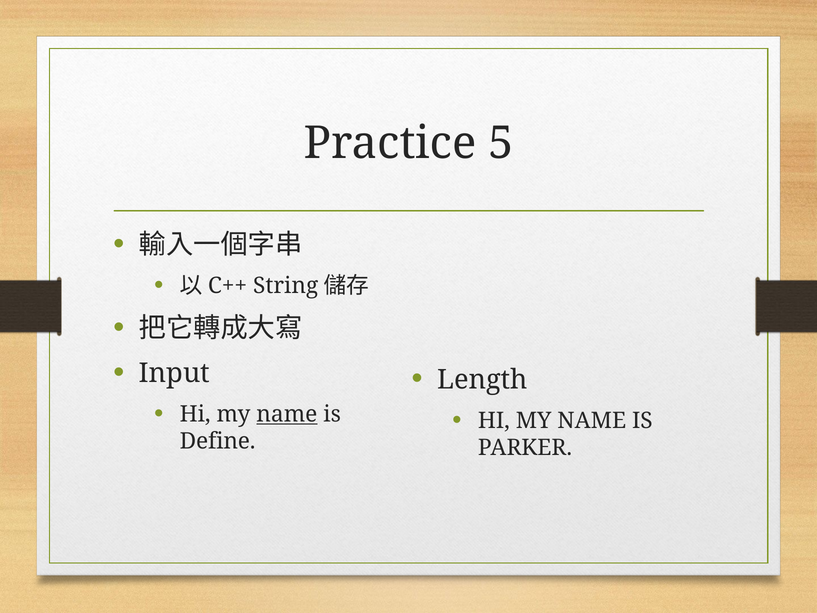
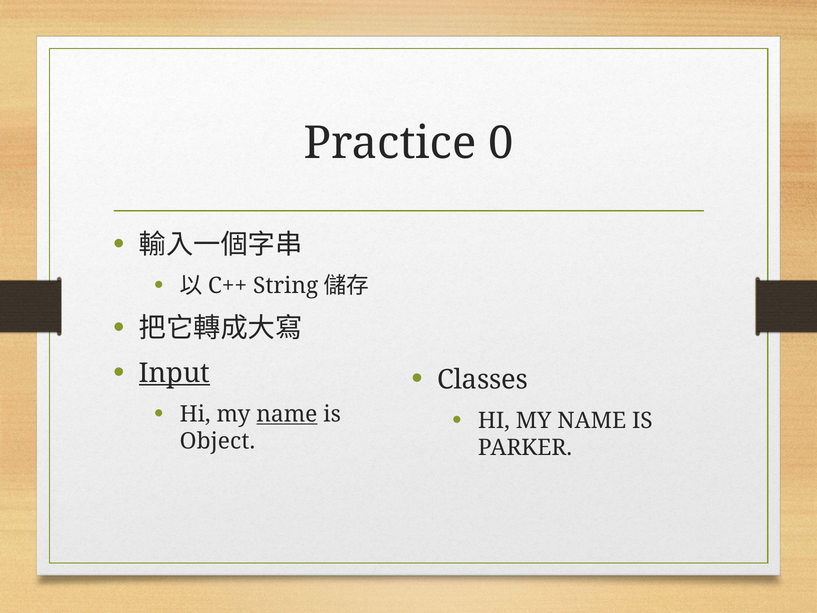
5: 5 -> 0 (501, 143)
Input underline: none -> present (174, 373)
Length: Length -> Classes (482, 379)
Define: Define -> Object (217, 441)
